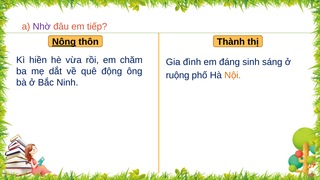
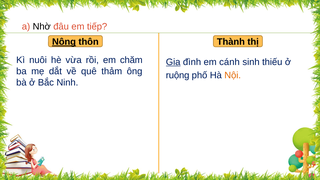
Nhờ colour: purple -> black (42, 26)
hiền: hiền -> nuôi (38, 60)
Gia underline: none -> present (173, 62)
đáng: đáng -> cánh (229, 62)
sáng: sáng -> thiếu (272, 62)
động: động -> thảm (112, 71)
